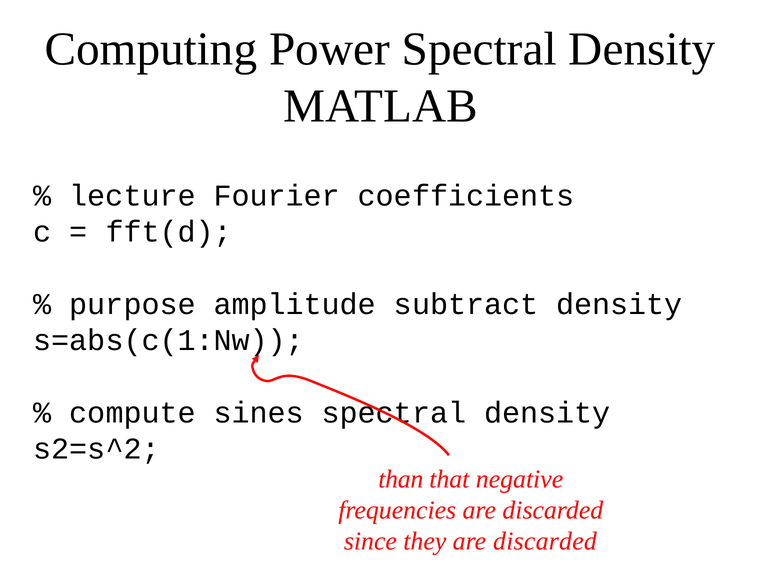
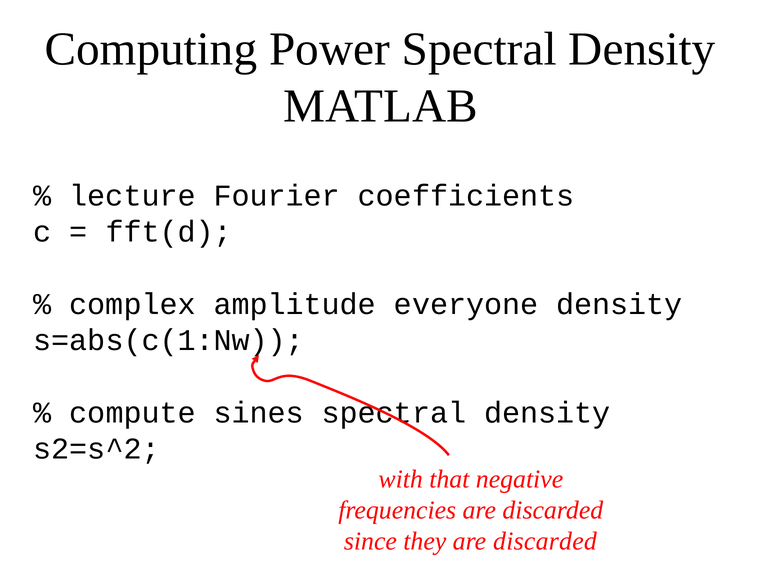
purpose: purpose -> complex (133, 304)
subtract: subtract -> everyone (466, 304)
than: than -> with (401, 479)
